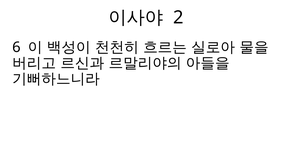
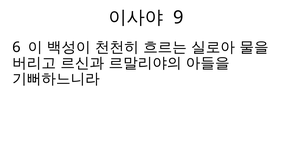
2: 2 -> 9 (178, 18)
